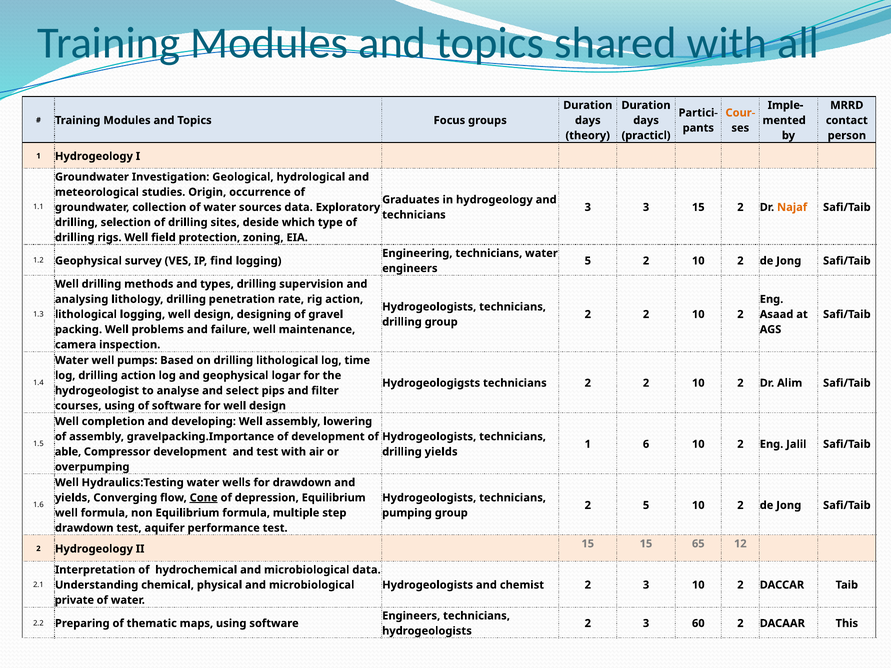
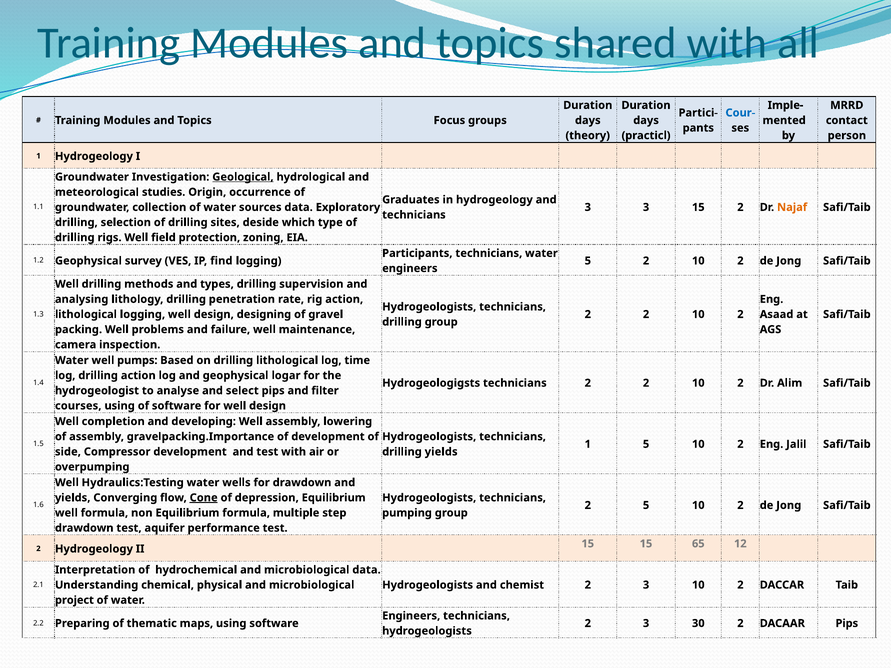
Cour- colour: orange -> blue (740, 113)
Geological underline: none -> present (243, 177)
Engineering: Engineering -> Participants (417, 253)
1 6: 6 -> 5 (646, 444)
able: able -> side (68, 452)
private: private -> project (74, 600)
60: 60 -> 30 (698, 624)
DACAAR This: This -> Pips (847, 624)
